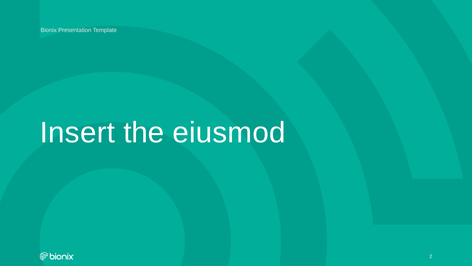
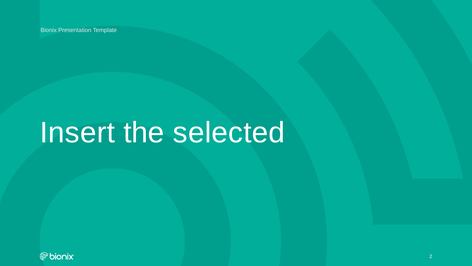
eiusmod: eiusmod -> selected (229, 133)
